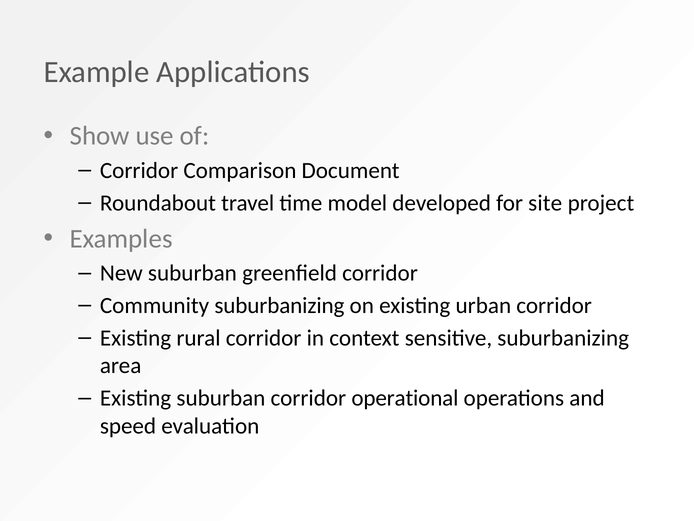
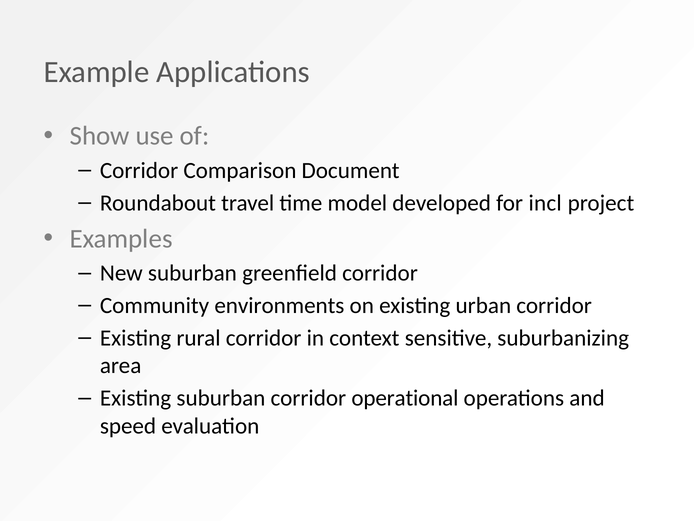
site: site -> incl (545, 203)
Community suburbanizing: suburbanizing -> environments (279, 305)
